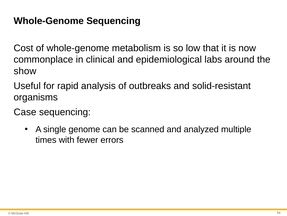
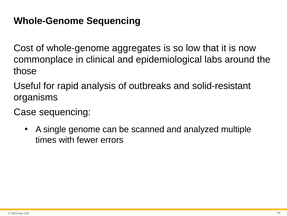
metabolism: metabolism -> aggregates (136, 48)
show: show -> those (25, 71)
